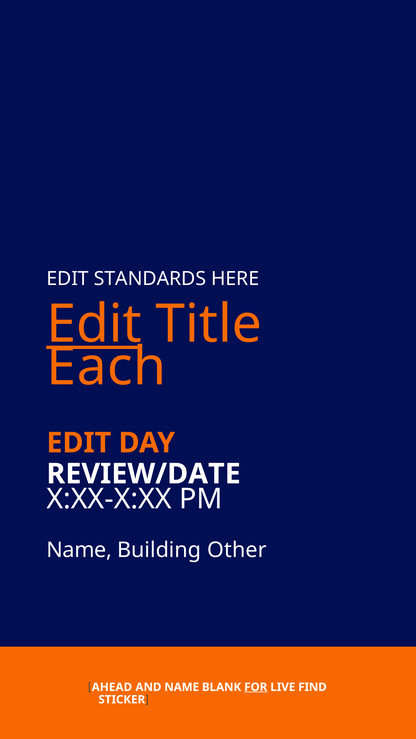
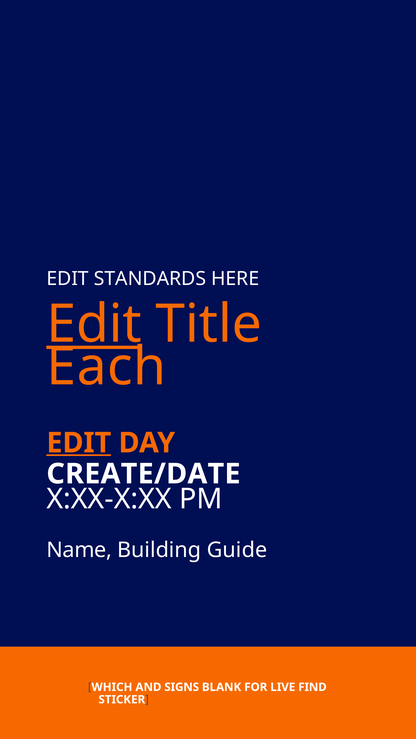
EDIT underline: none -> present (79, 443)
REVIEW/DATE: REVIEW/DATE -> CREATE/DATE (143, 474)
Other: Other -> Guide (237, 550)
AHEAD: AHEAD -> WHICH (112, 687)
AND NAME: NAME -> SIGNS (182, 687)
FOR underline: present -> none (256, 687)
